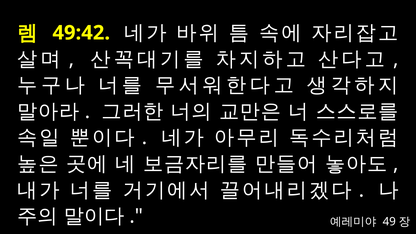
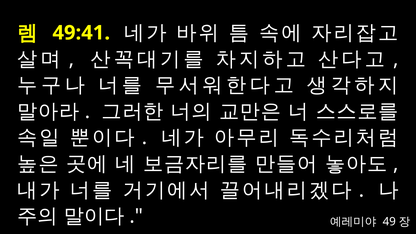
49:42: 49:42 -> 49:41 (81, 33)
